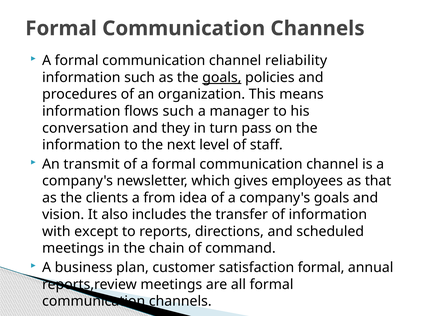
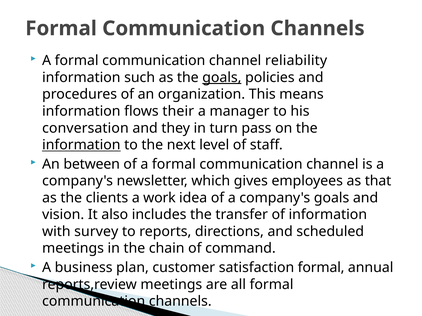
flows such: such -> their (178, 111)
information underline: none -> present (81, 145)
transmit: transmit -> between (92, 164)
from: from -> work (159, 198)
except: except -> survey (96, 232)
